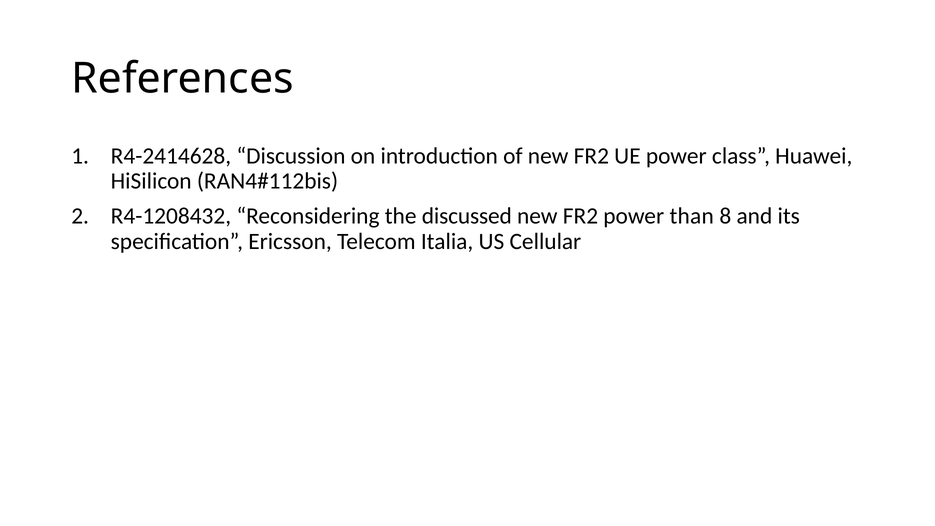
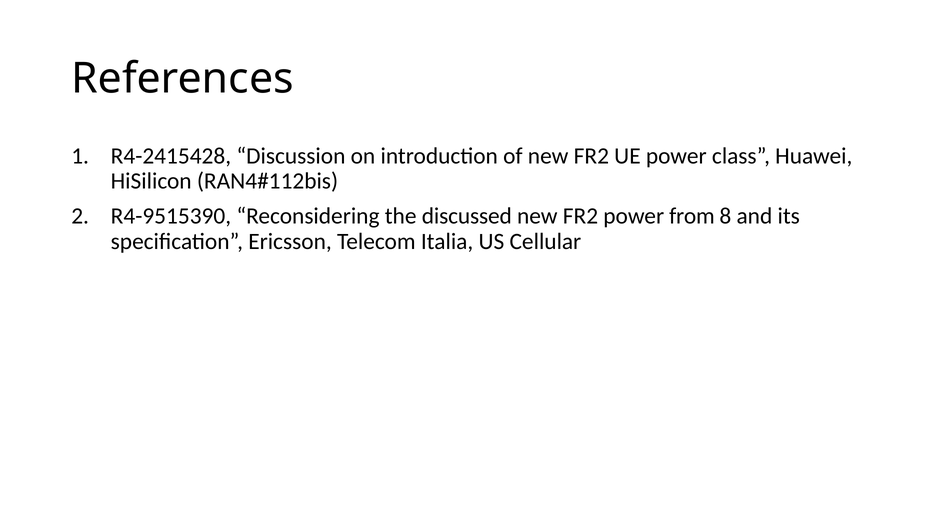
R4-2414628: R4-2414628 -> R4-2415428 (171, 156)
R4-1208432: R4-1208432 -> R4-9515390 (171, 216)
than: than -> from (692, 216)
